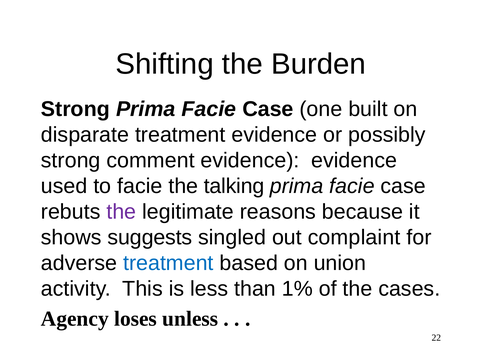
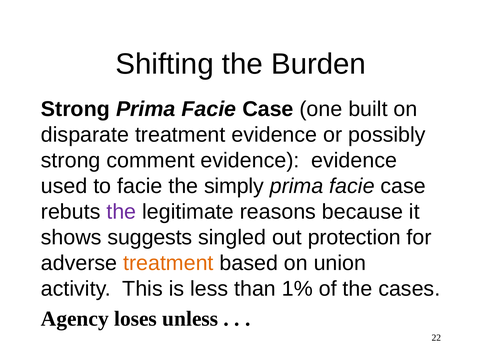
talking: talking -> simply (234, 186)
complaint: complaint -> protection (354, 238)
treatment colour: blue -> orange (168, 263)
